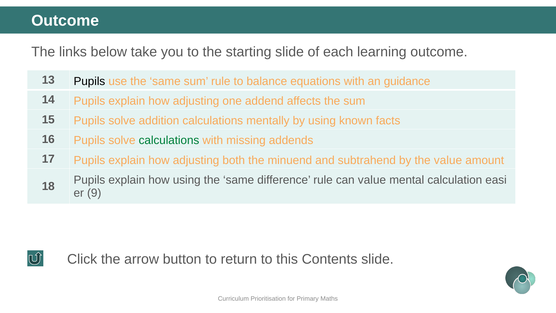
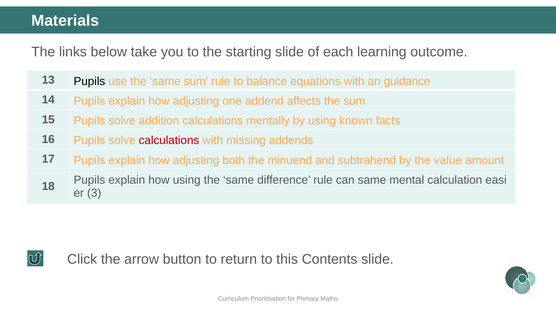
Outcome: Outcome -> Materials (65, 21)
calculations colour: green -> red (169, 140)
can value: value -> same (372, 180)
9: 9 -> 3 (94, 193)
